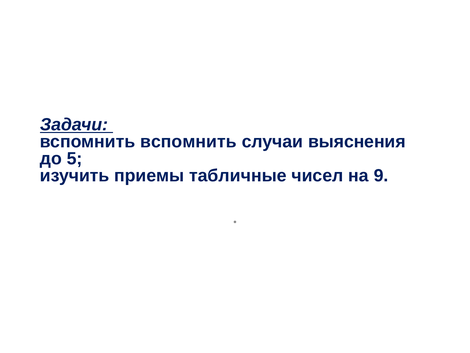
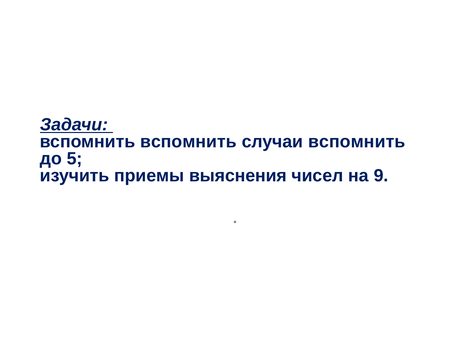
случаи выяснения: выяснения -> вспомнить (357, 141)
табличные: табличные -> выяснения (238, 175)
